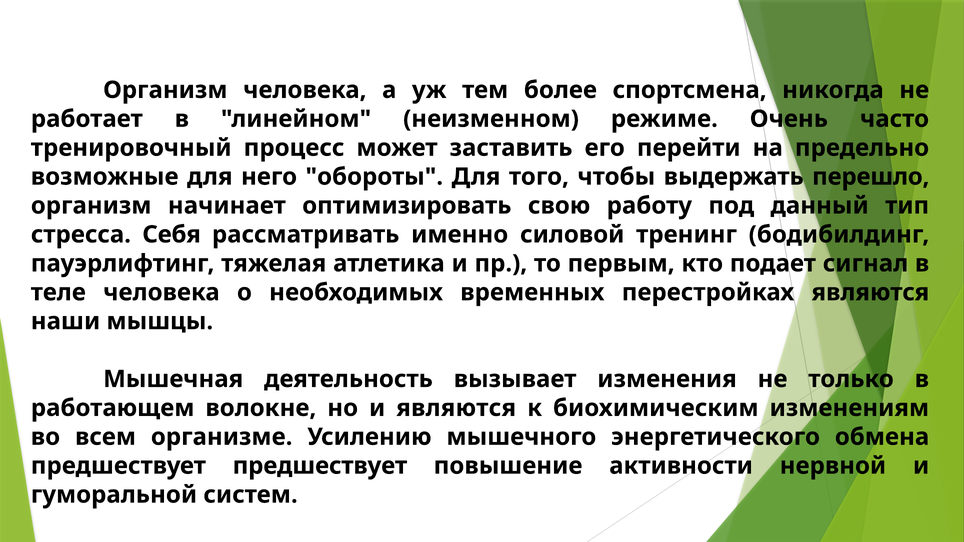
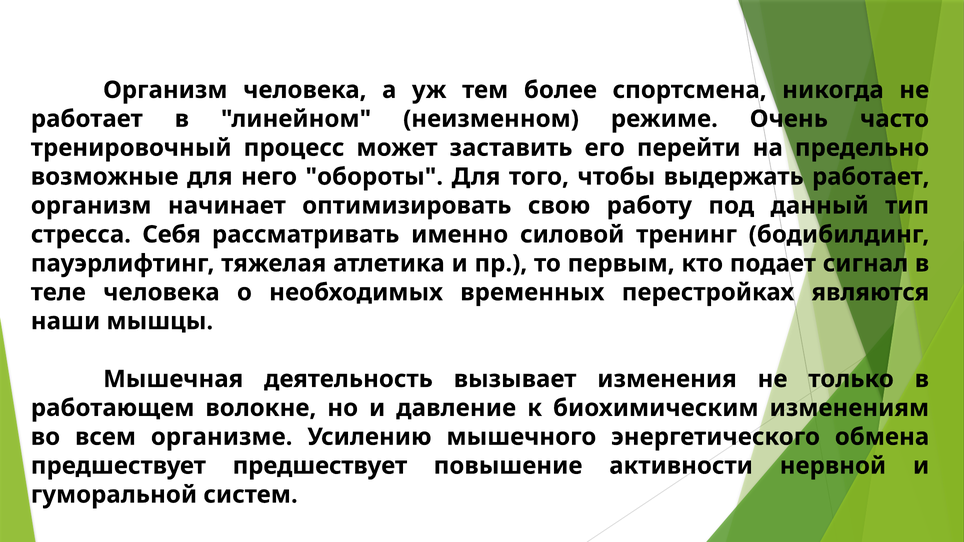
выдержать перешло: перешло -> работает (871, 177)
и являются: являются -> давление (456, 408)
